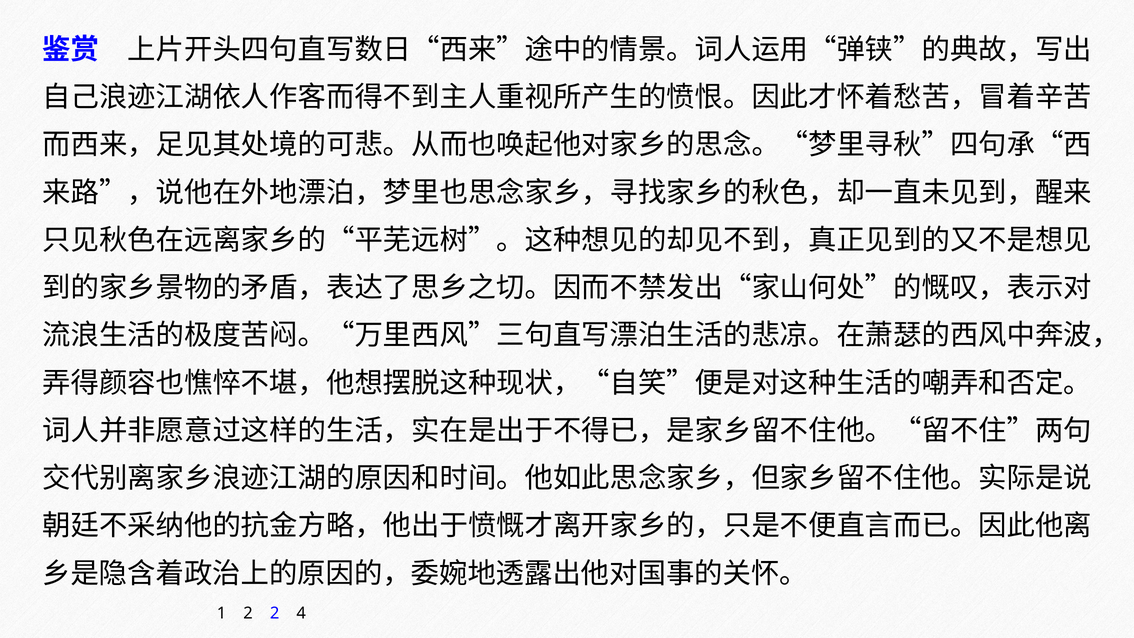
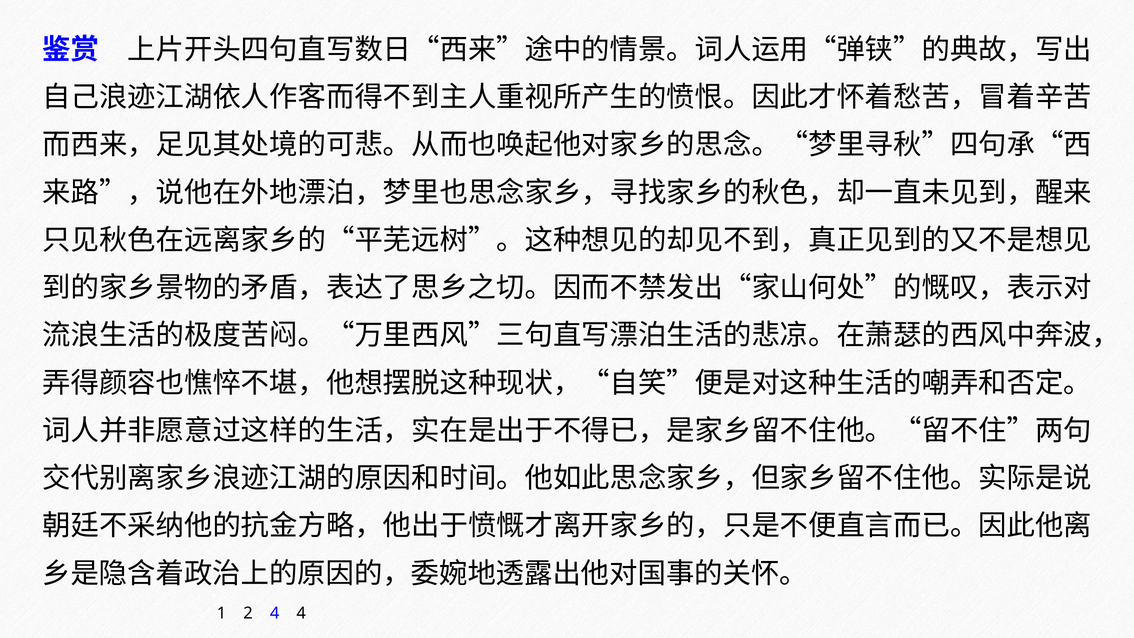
2 2: 2 -> 4 (275, 613)
